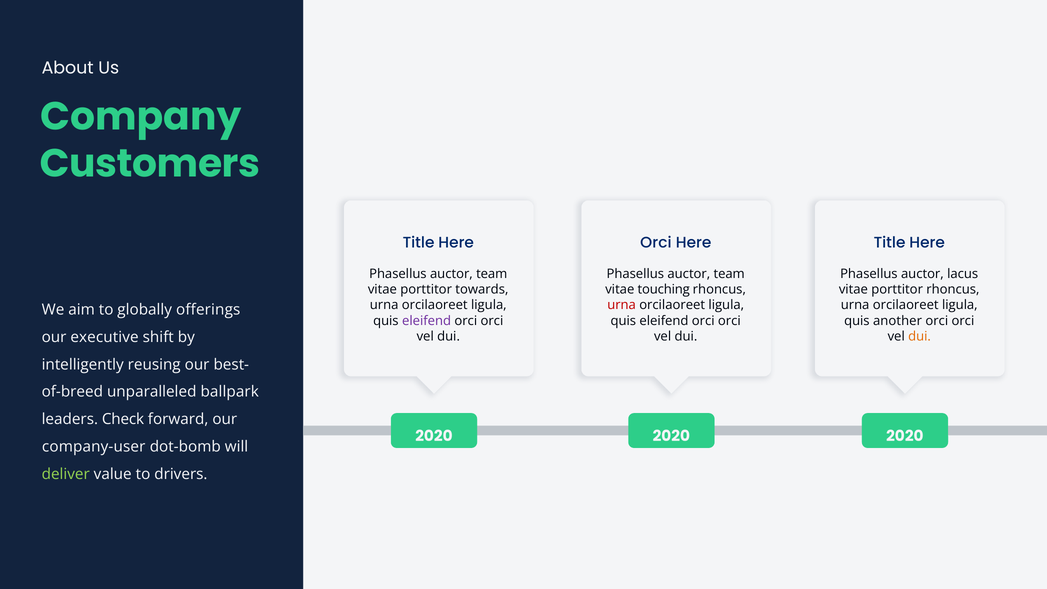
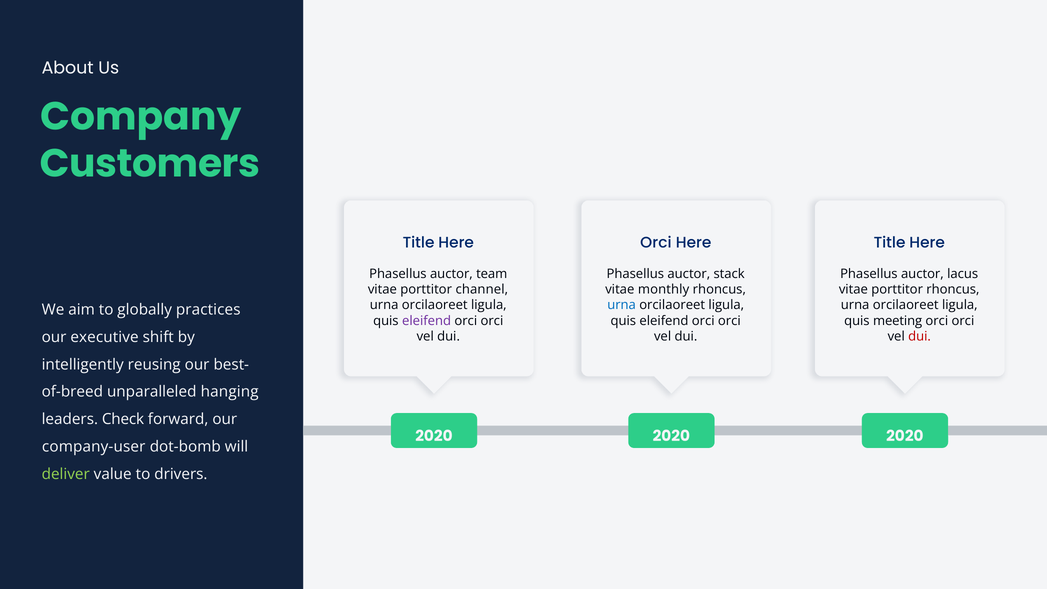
team: team -> stack (729, 274)
towards: towards -> channel (482, 289)
touching: touching -> monthly (664, 289)
urna colour: red -> blue (622, 305)
offerings: offerings -> practices (208, 309)
another: another -> meeting (898, 321)
dui colour: orange -> red (920, 337)
ballpark: ballpark -> hanging (230, 392)
